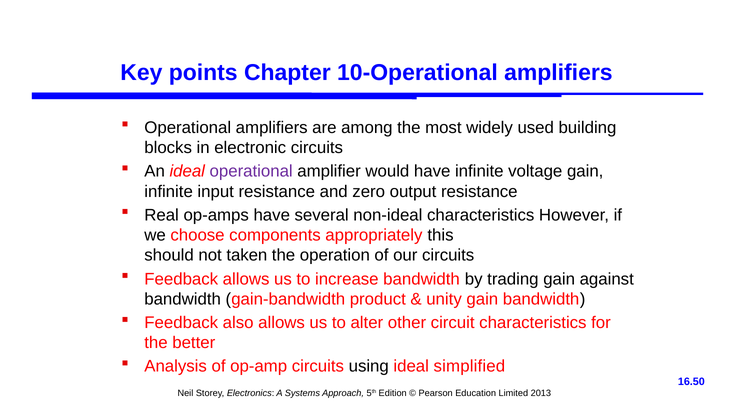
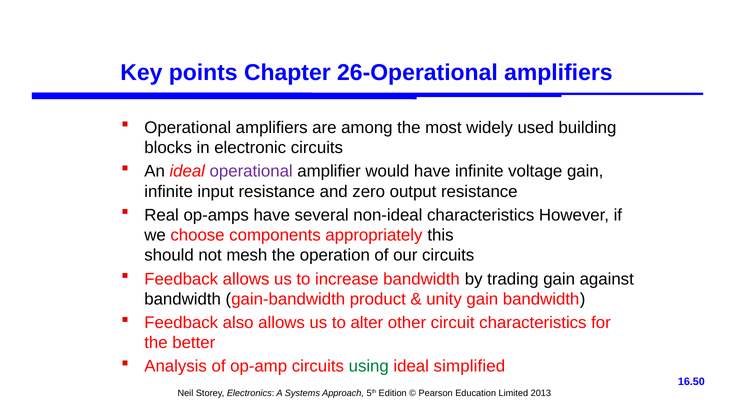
10-Operational: 10-Operational -> 26-Operational (417, 73)
taken: taken -> mesh (247, 256)
using colour: black -> green (369, 367)
